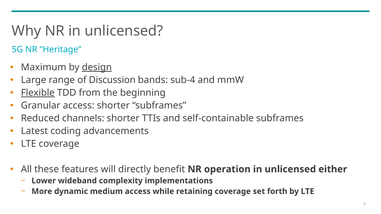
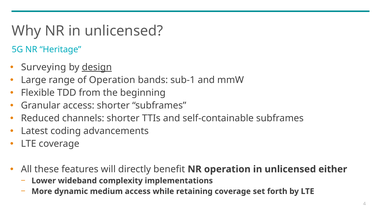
Maximum: Maximum -> Surveying (44, 67)
of Discussion: Discussion -> Operation (112, 80)
sub-4: sub-4 -> sub-1 (183, 80)
Flexible underline: present -> none (38, 93)
